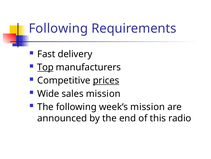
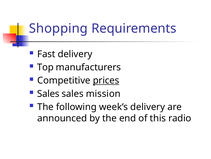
Following: Following -> Shopping (58, 28)
Top underline: present -> none (45, 67)
Wide: Wide -> Sales (48, 93)
week’s mission: mission -> delivery (148, 106)
